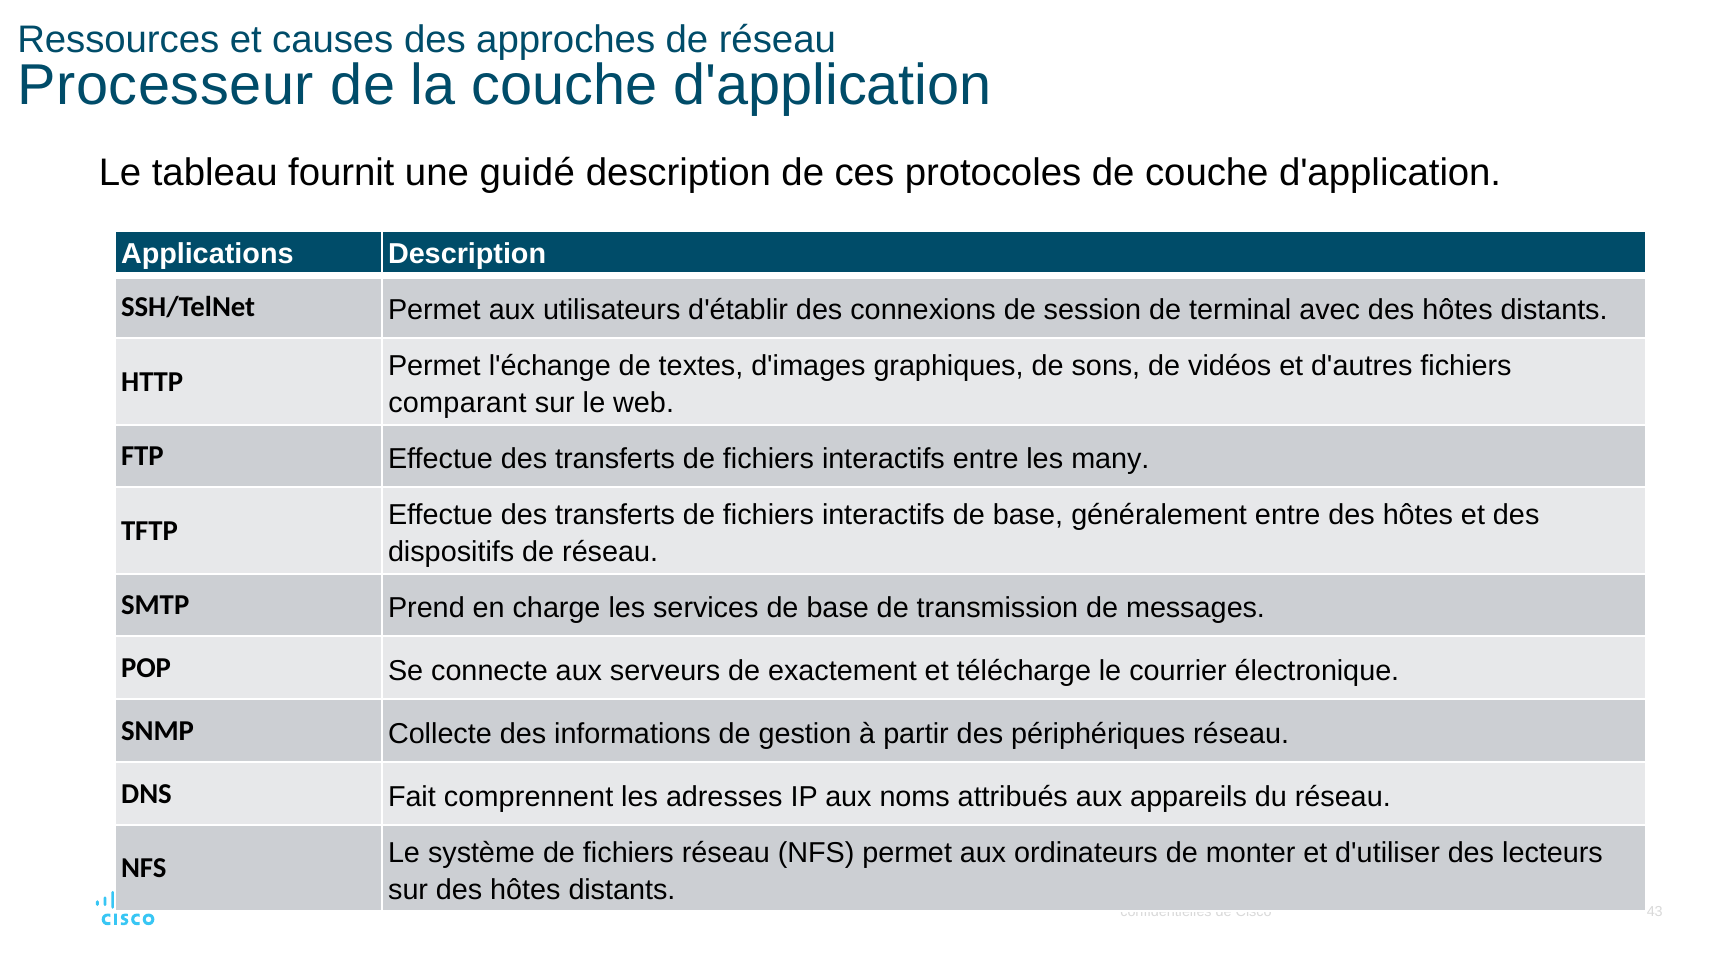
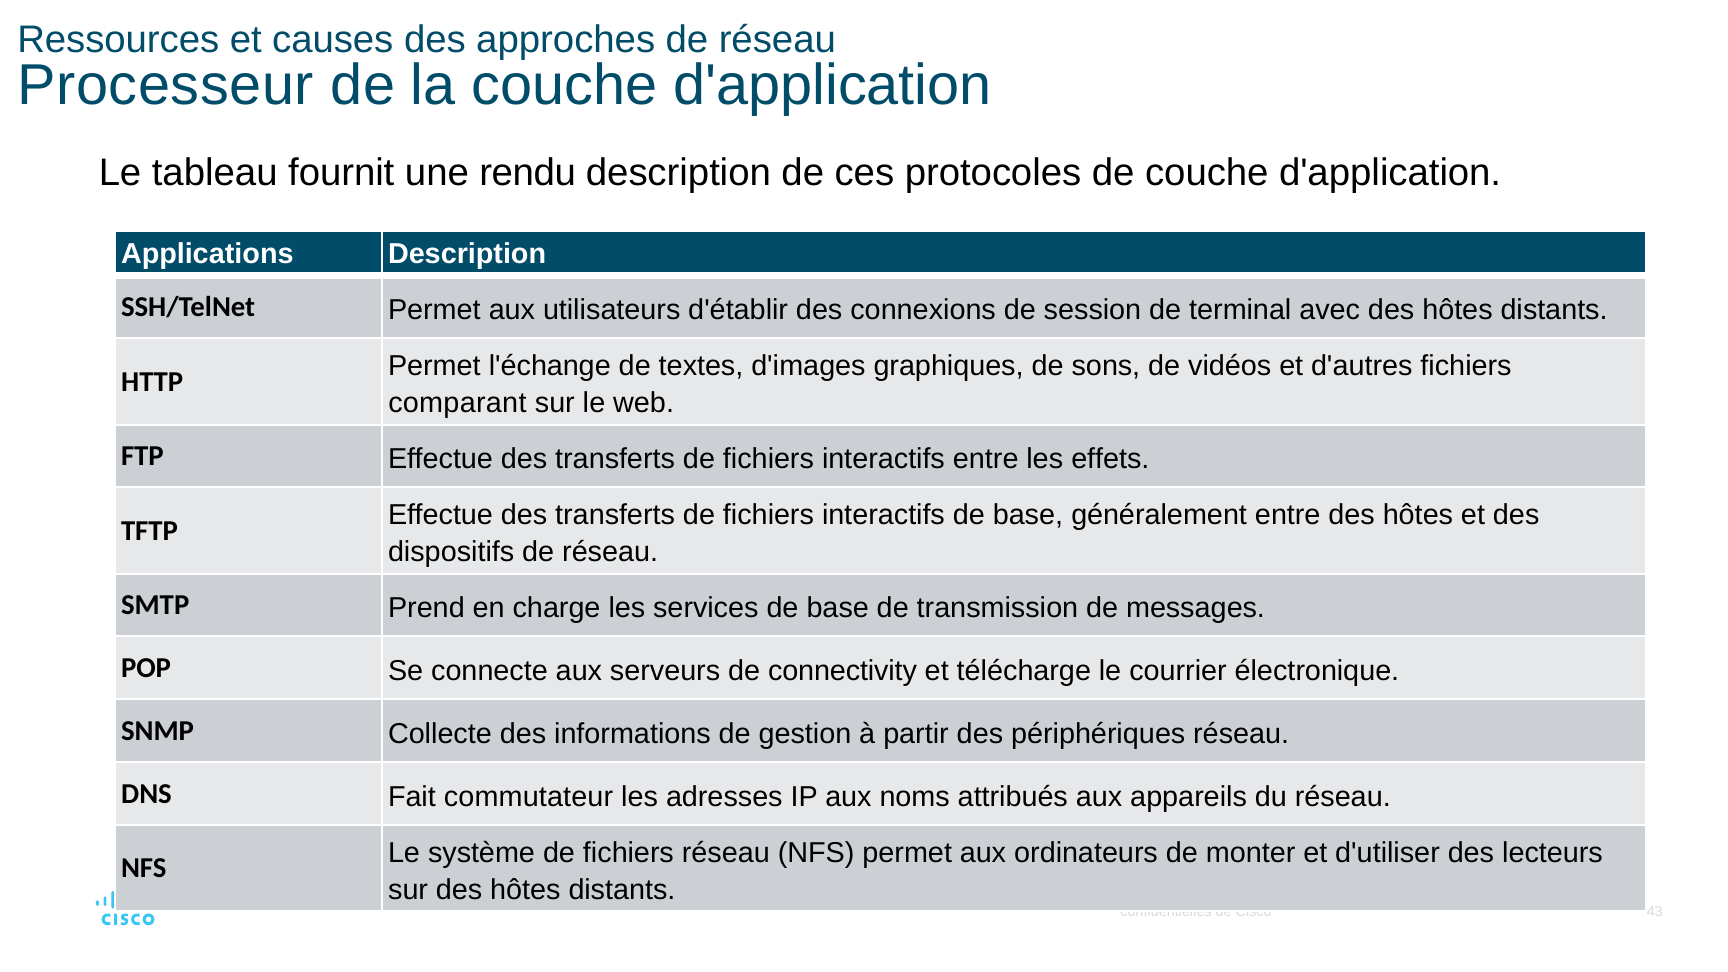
guidé: guidé -> rendu (528, 173)
many: many -> effets (1110, 459)
exactement: exactement -> connectivity (842, 671)
comprennent: comprennent -> commutateur (529, 797)
